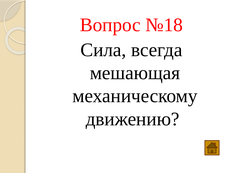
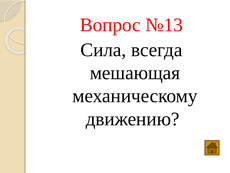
№18: №18 -> №13 (164, 25)
